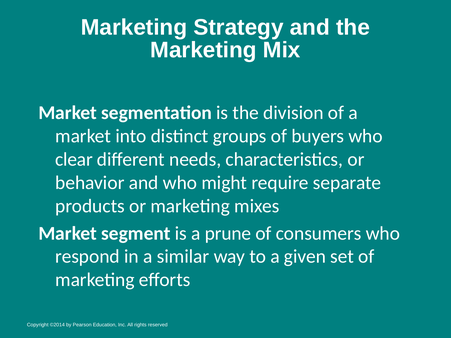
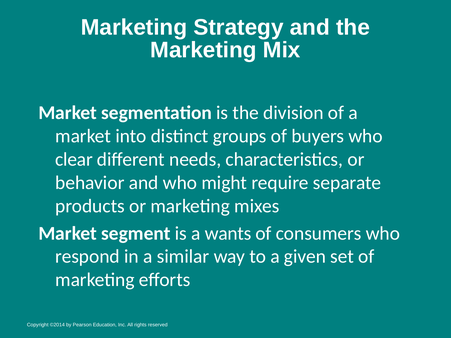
prune: prune -> wants (228, 233)
